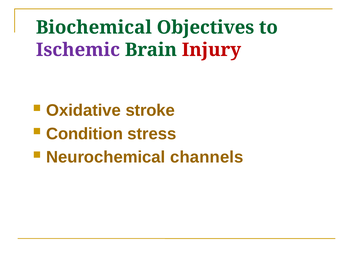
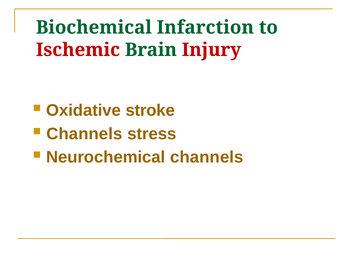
Objectives: Objectives -> Infarction (205, 27)
Ischemic colour: purple -> red (78, 50)
Condition: Condition -> Channels (84, 134)
